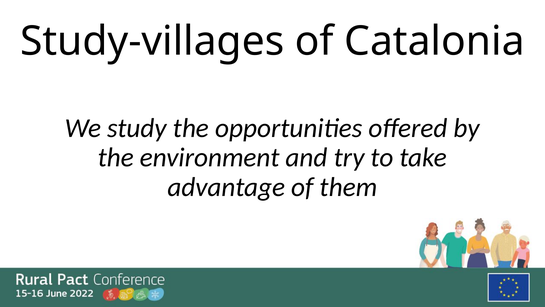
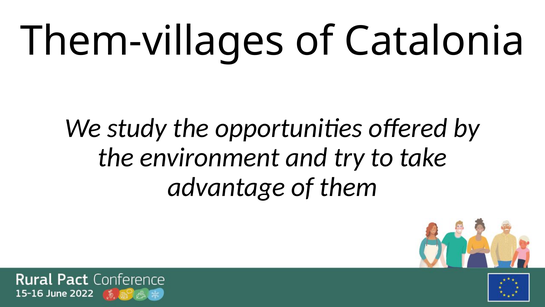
Study-villages: Study-villages -> Them-villages (152, 41)
